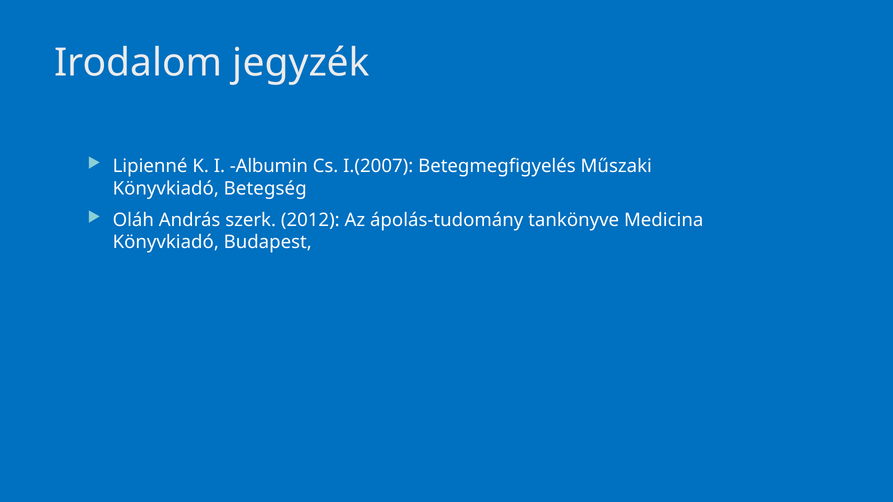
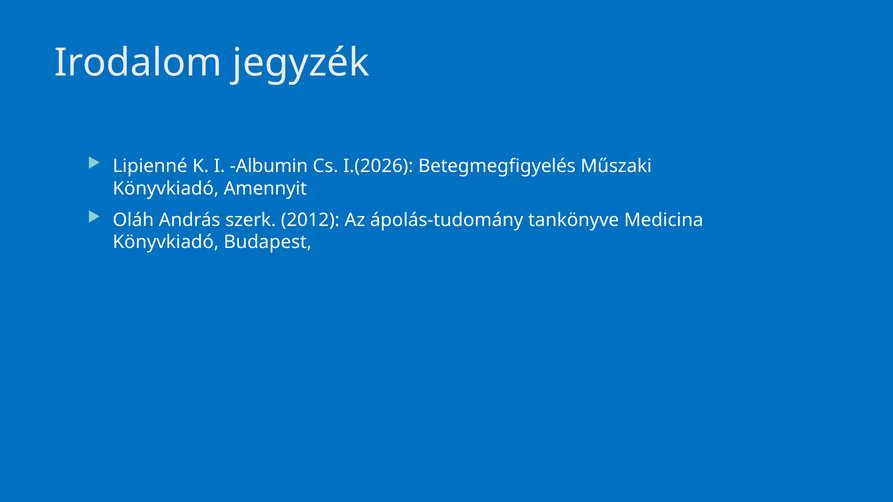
I.(2007: I.(2007 -> I.(2026 (378, 166)
Betegség: Betegség -> Amennyit (265, 189)
